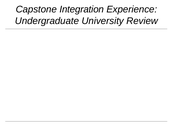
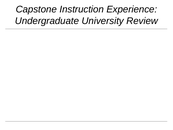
Integration: Integration -> Instruction (82, 9)
